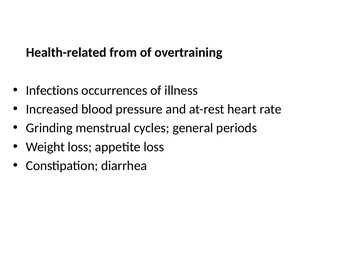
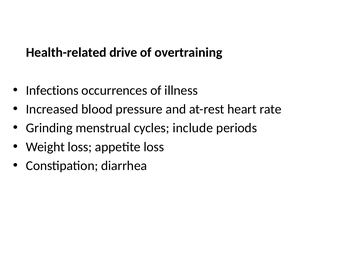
from: from -> drive (123, 52)
general: general -> include (193, 128)
